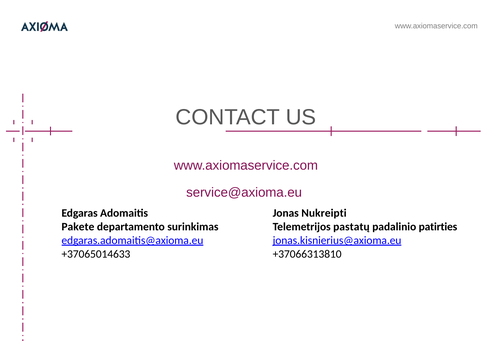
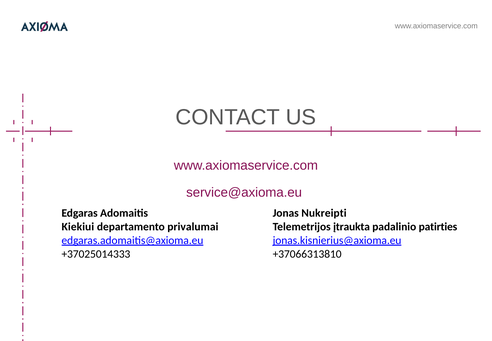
Pakete: Pakete -> Kiekiui (78, 226)
surinkimas: surinkimas -> privalumai (193, 226)
pastatų: pastatų -> įtraukta (352, 226)
+37065014633: +37065014633 -> +37025014333 (96, 254)
